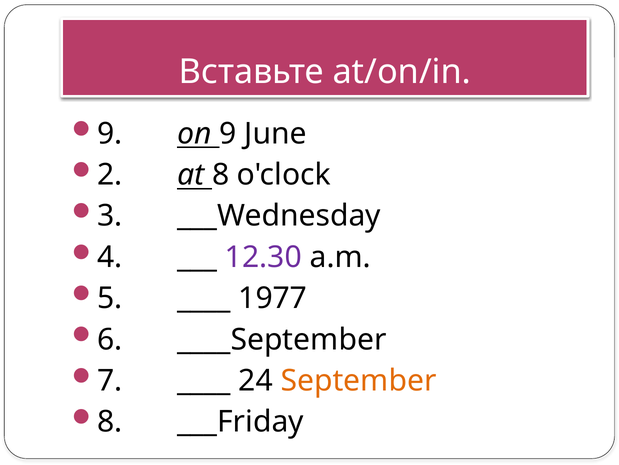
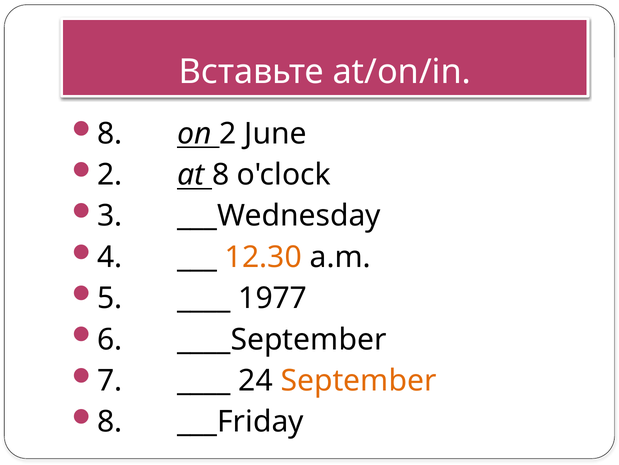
9: 9 -> 8 (110, 133)
on 9: 9 -> 2 (228, 133)
12.30 colour: purple -> orange (263, 257)
